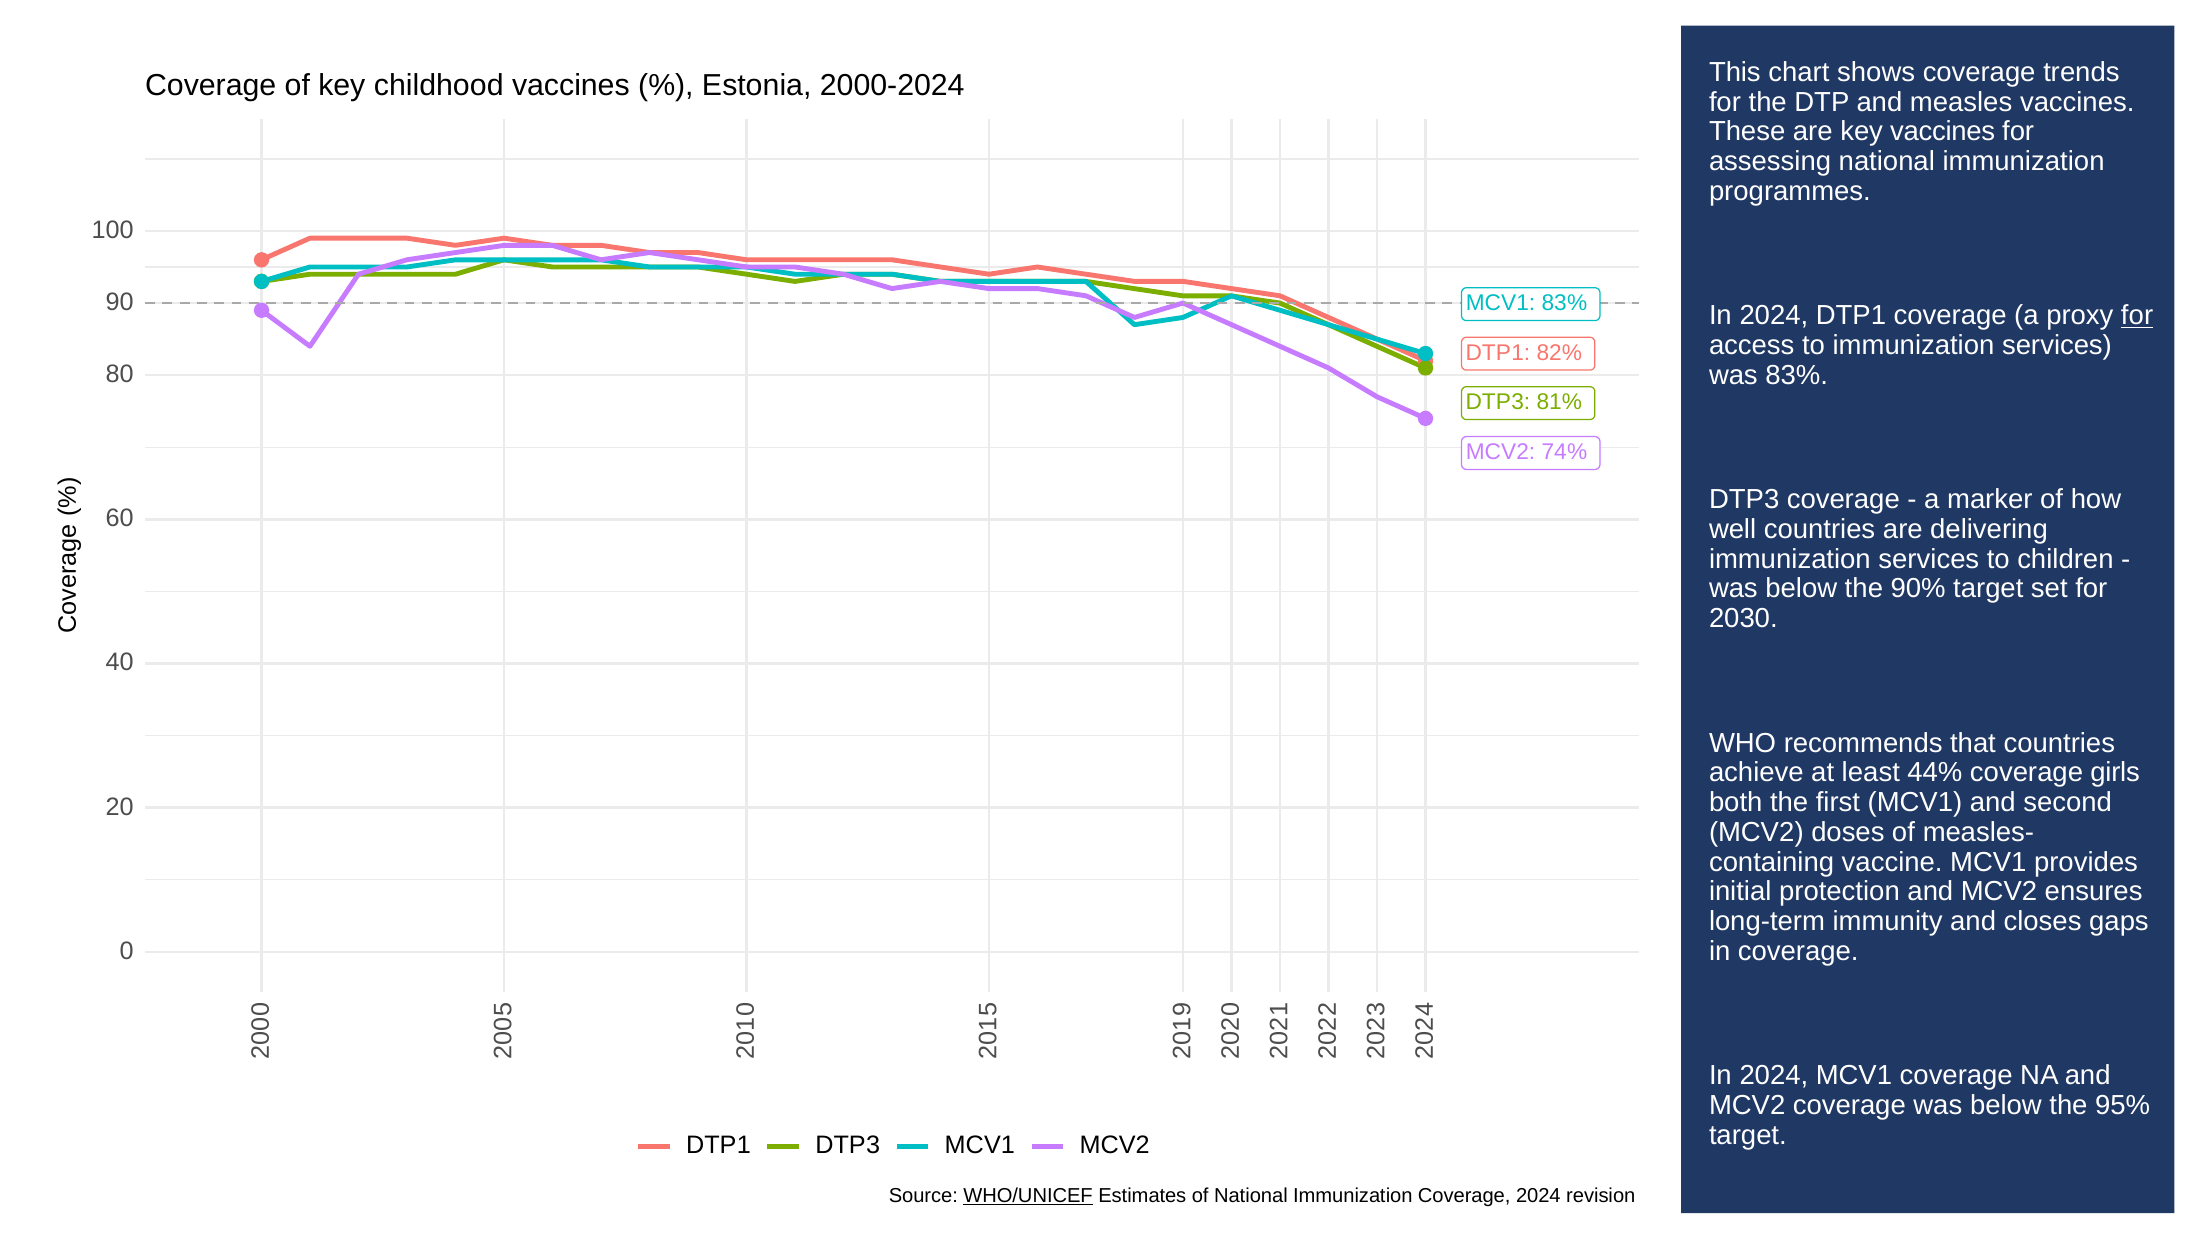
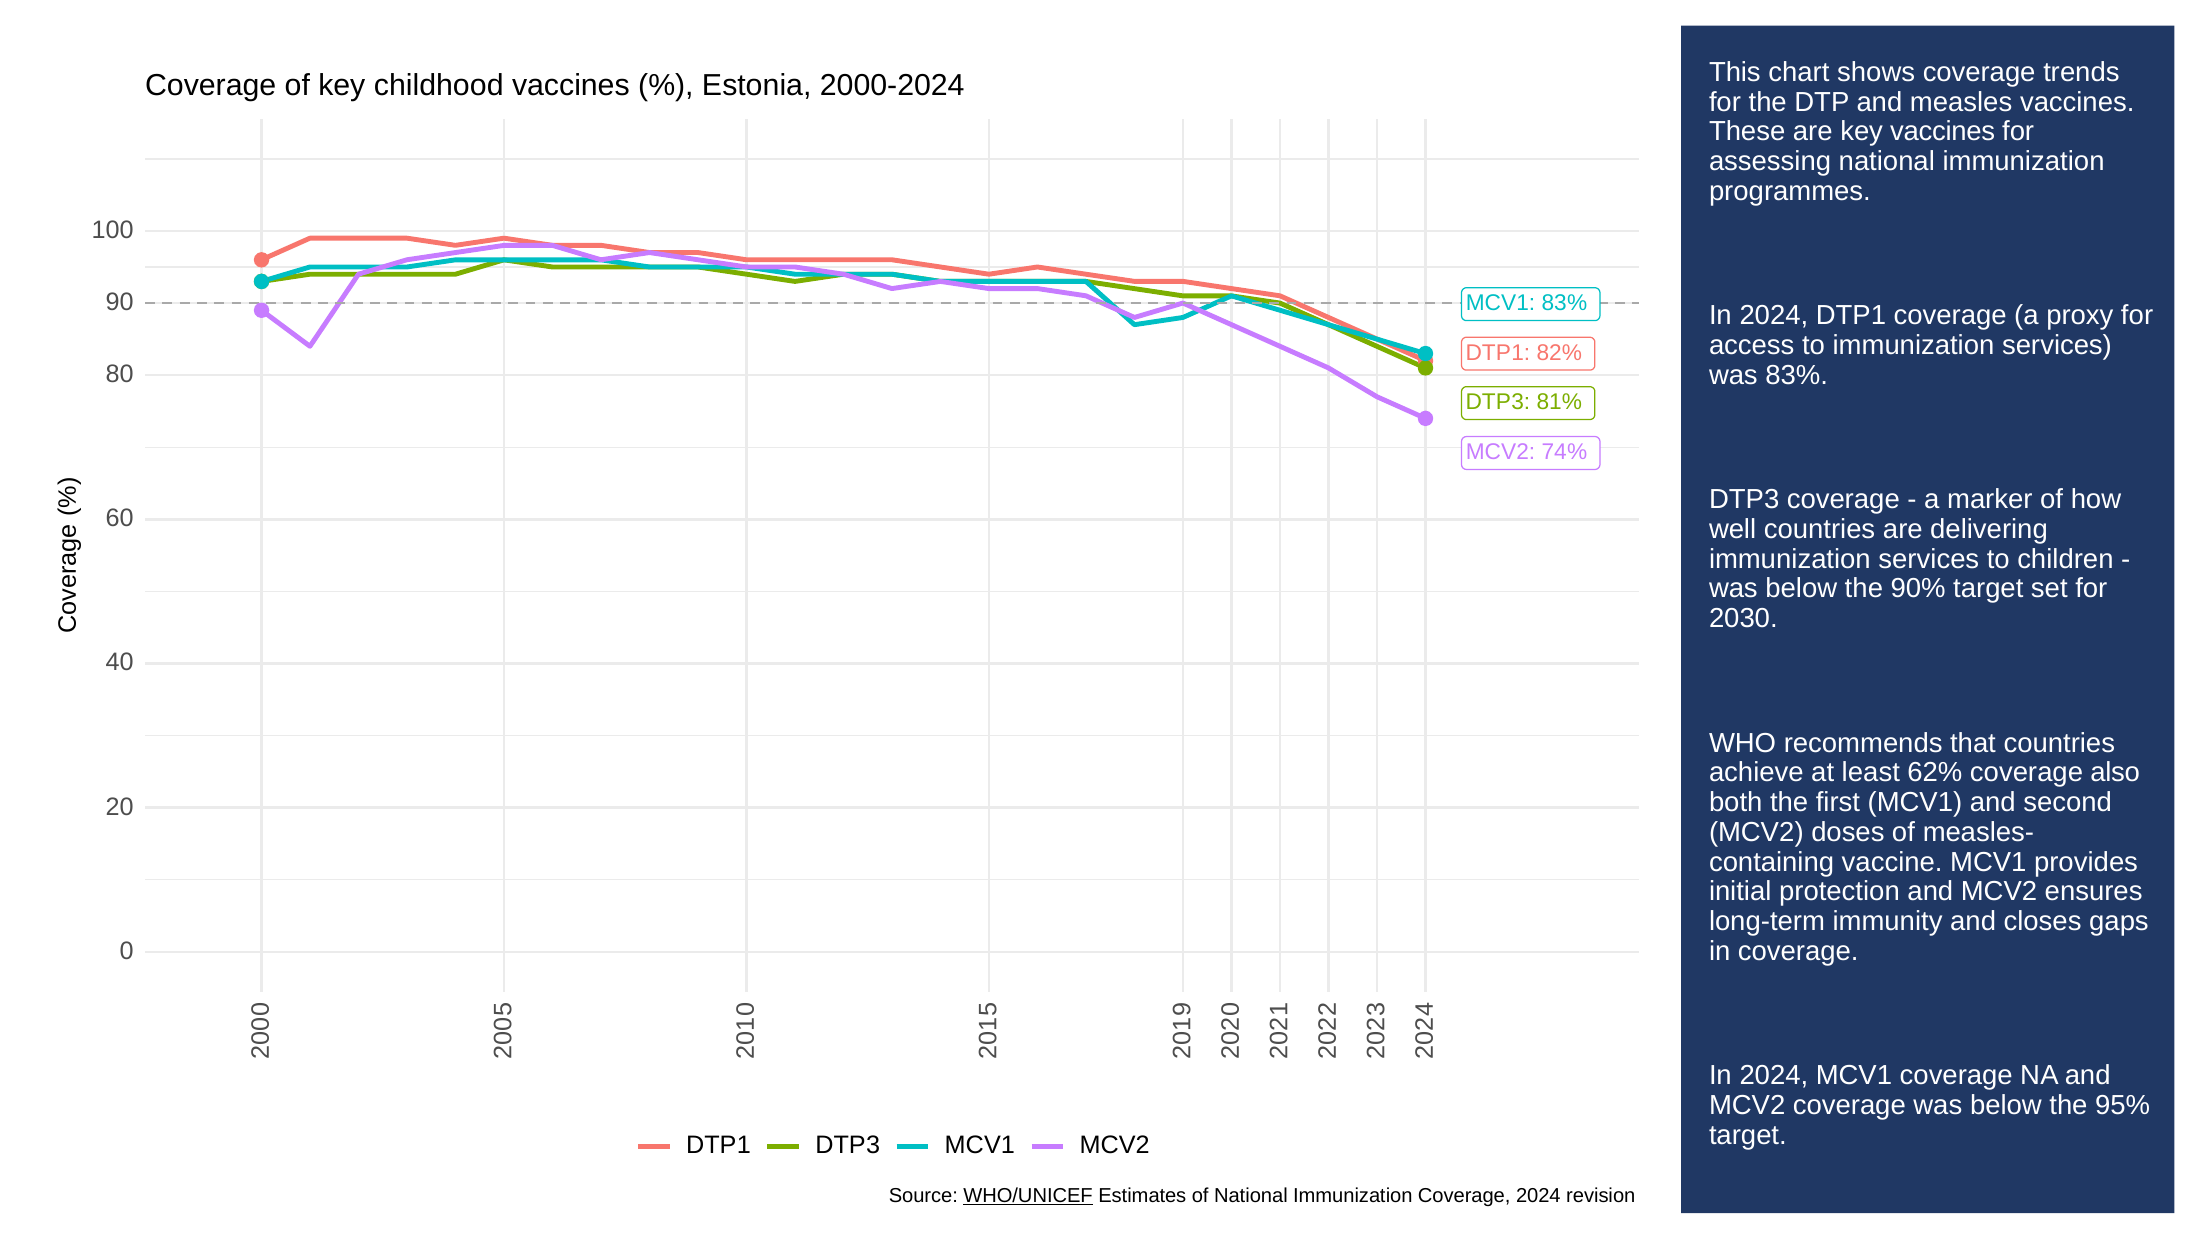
for underline: present -> none (2137, 316)
44%: 44% -> 62% (1935, 773)
girls: girls -> also (2115, 773)
